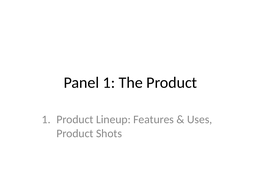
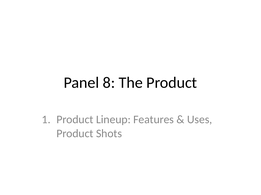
Panel 1: 1 -> 8 (109, 83)
